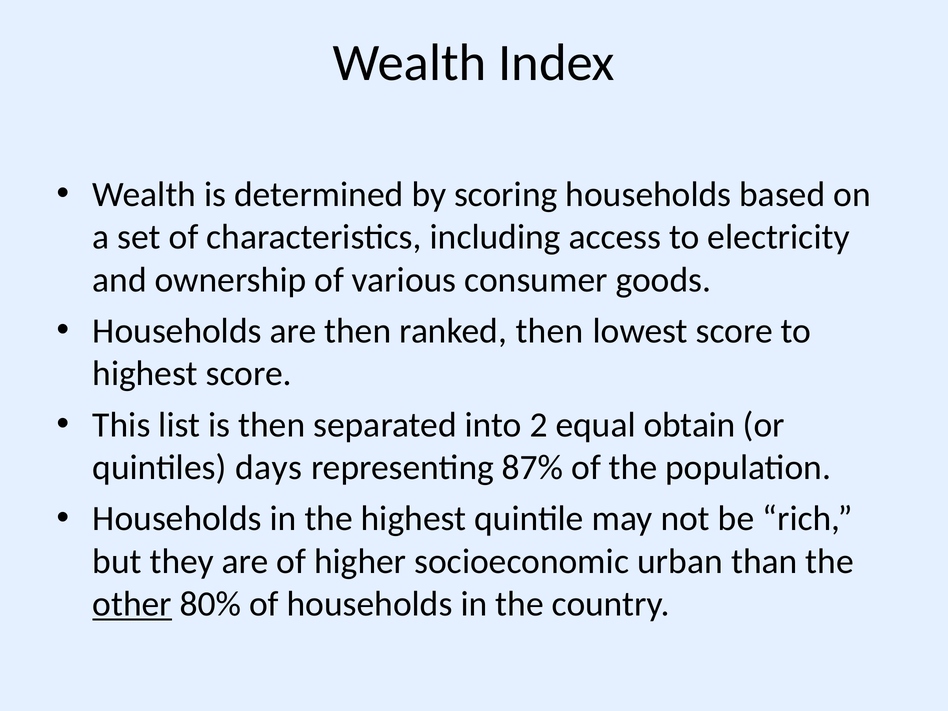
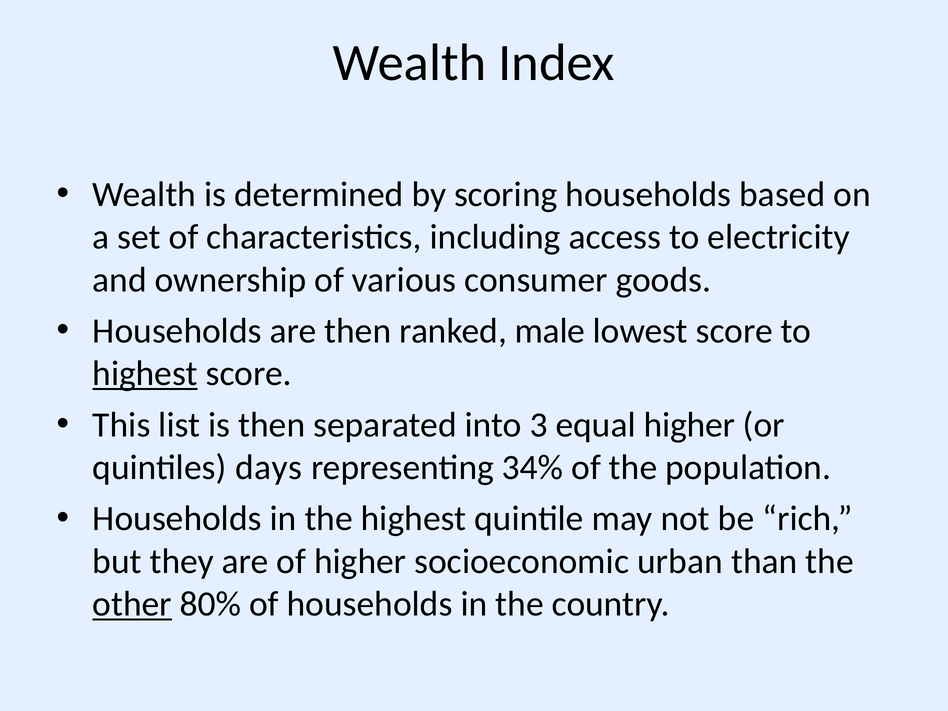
ranked then: then -> male (550, 331)
highest underline: none -> present (145, 374)
2: 2 -> 3 (539, 425)
equal obtain: obtain -> higher (689, 425)
87%: 87% -> 34% (533, 468)
